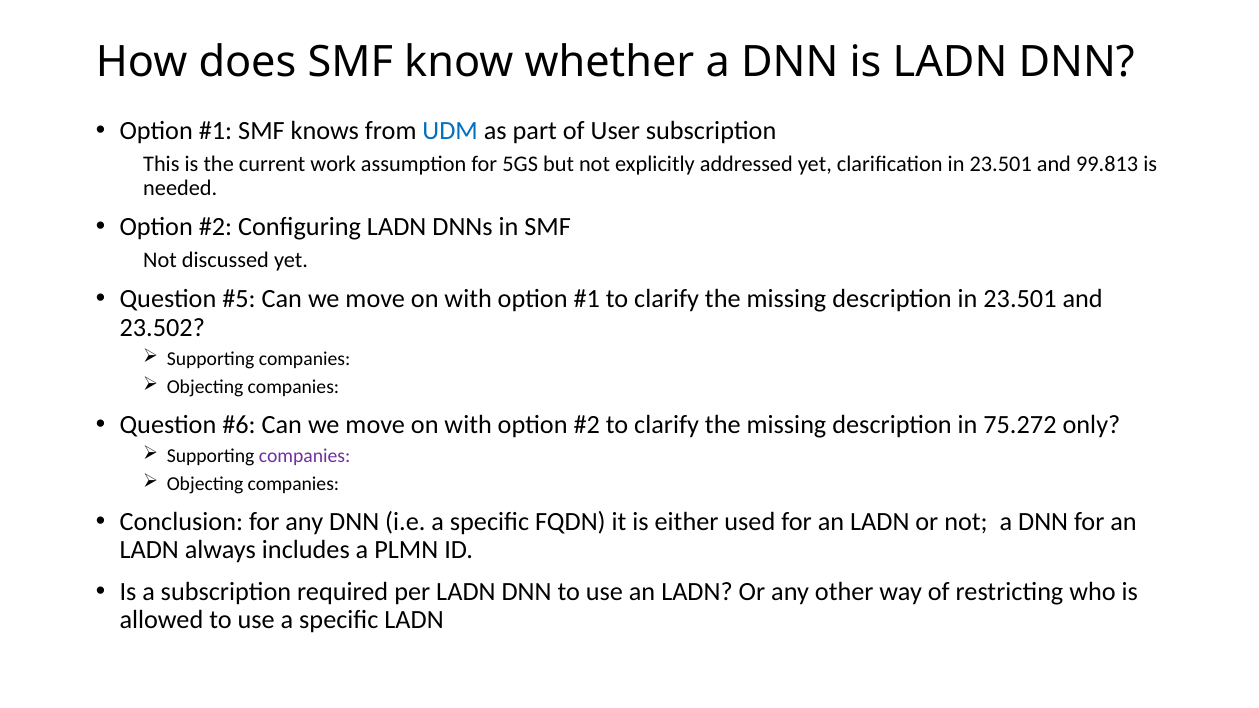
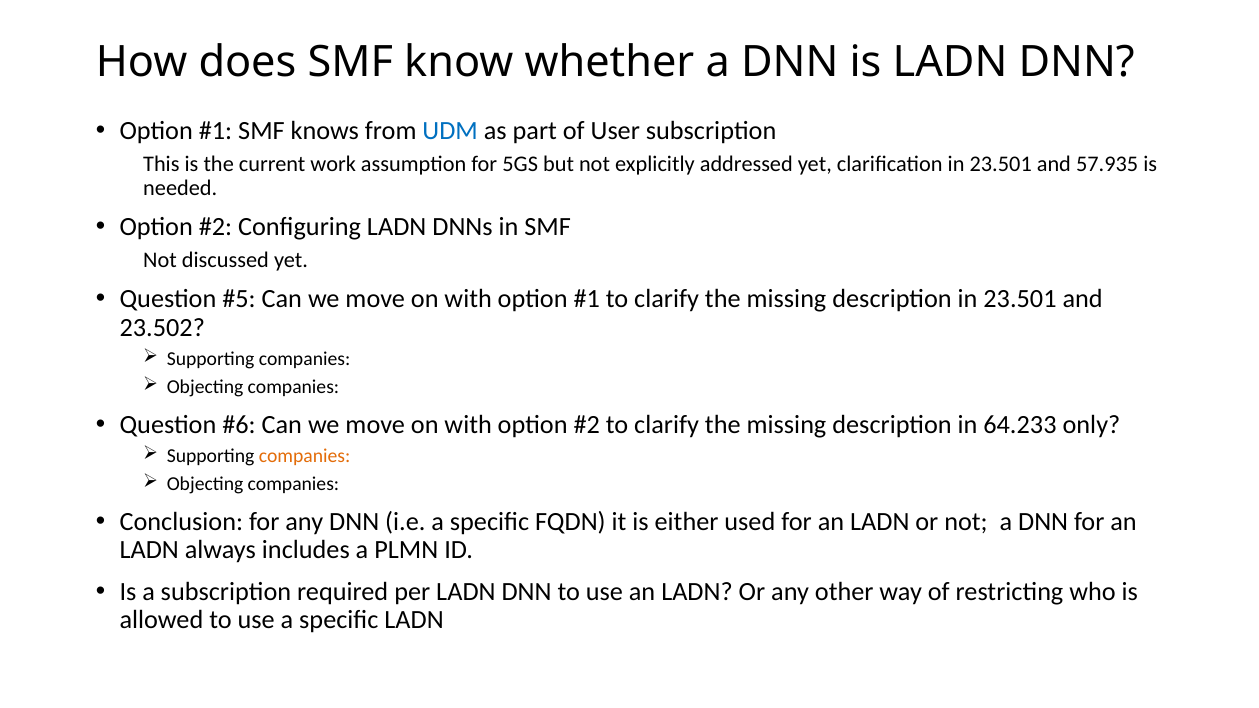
99.813: 99.813 -> 57.935 (1107, 164)
75.272: 75.272 -> 64.233 (1020, 425)
companies colour: purple -> orange (305, 456)
